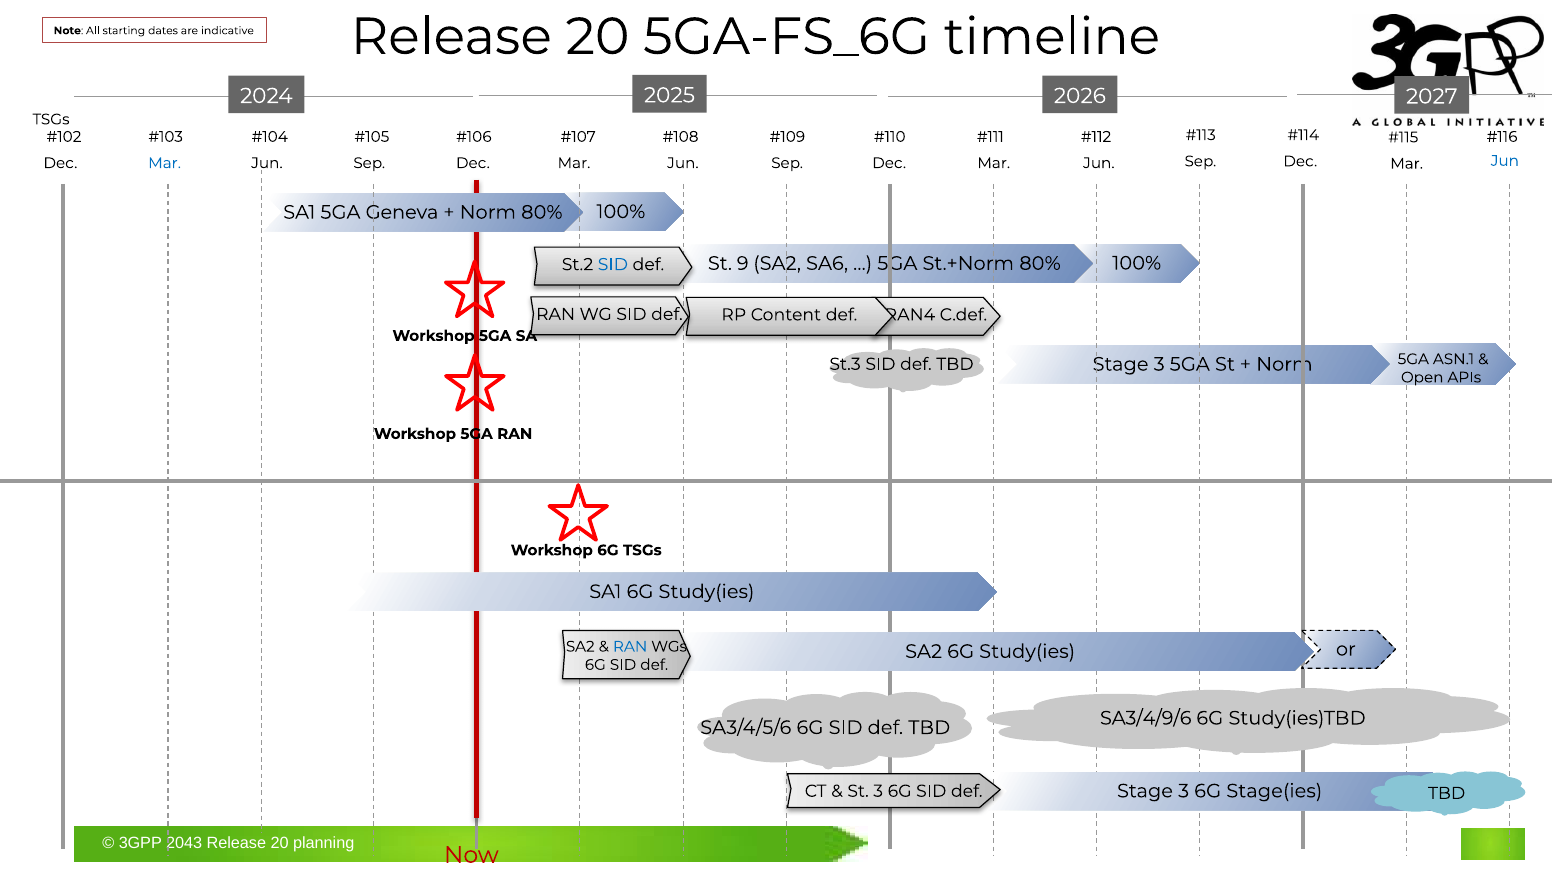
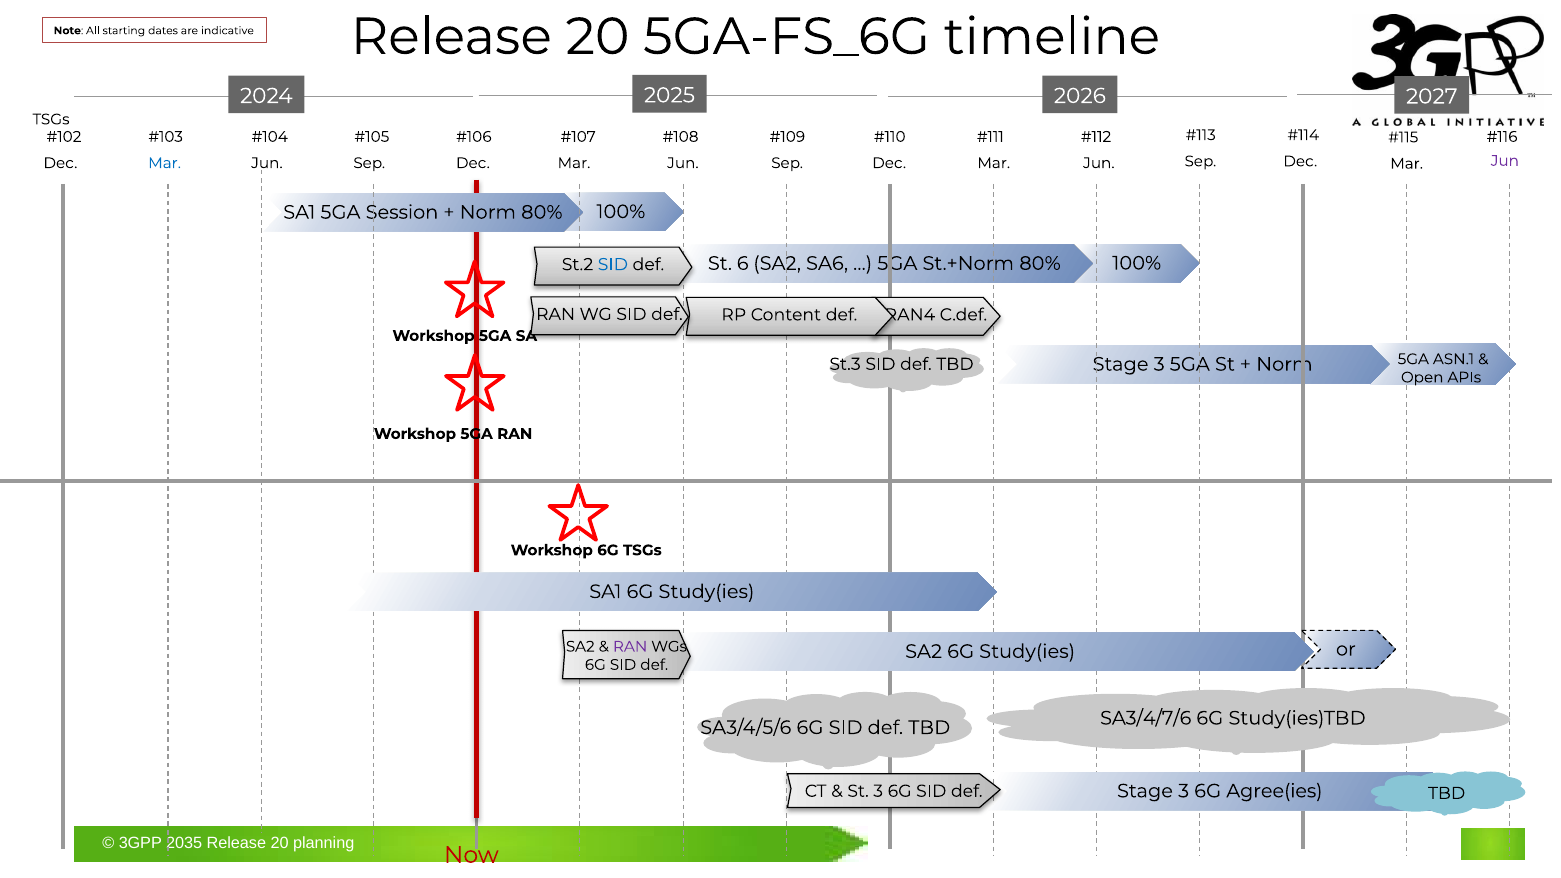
Jun colour: blue -> purple (1505, 161)
Geneva: Geneva -> Session (402, 212)
9: 9 -> 6 (743, 263)
RAN colour: blue -> purple (630, 647)
SA3/4/9/6: SA3/4/9/6 -> SA3/4/7/6 (1146, 718)
Stage(ies: Stage(ies -> Agree(ies (1274, 791)
2043: 2043 -> 2035 (184, 844)
